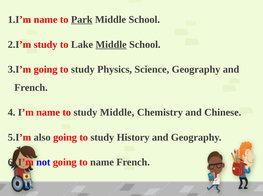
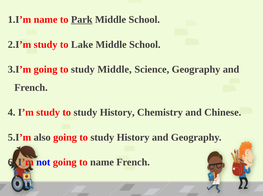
Middle underline: present -> none (111, 45)
study Physics: Physics -> Middle (115, 69)
I’m name: name -> study (48, 113)
Middle: Middle -> History (117, 113)
